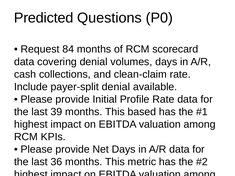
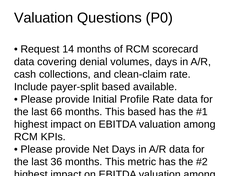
Predicted: Predicted -> Valuation (44, 18)
84: 84 -> 14 (68, 49)
payer-split denial: denial -> based (116, 87)
39: 39 -> 66 (56, 112)
